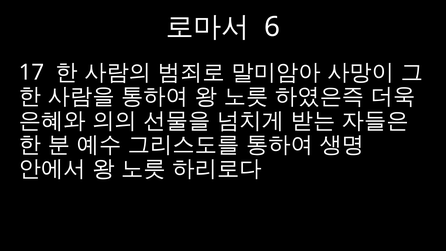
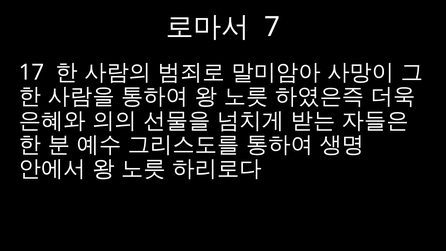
6: 6 -> 7 (272, 27)
